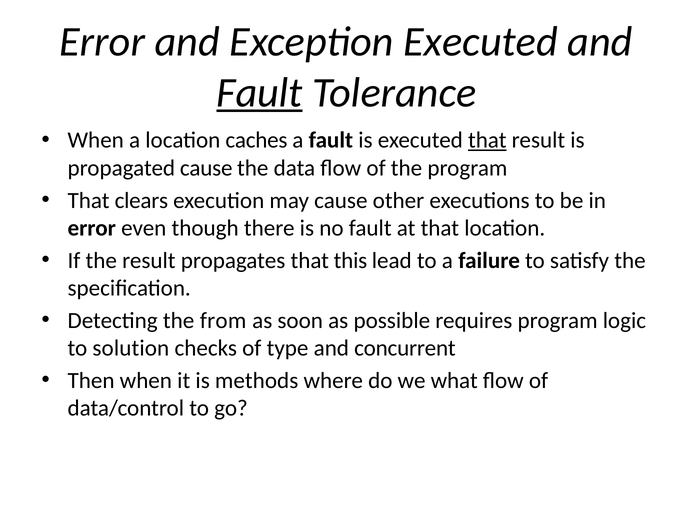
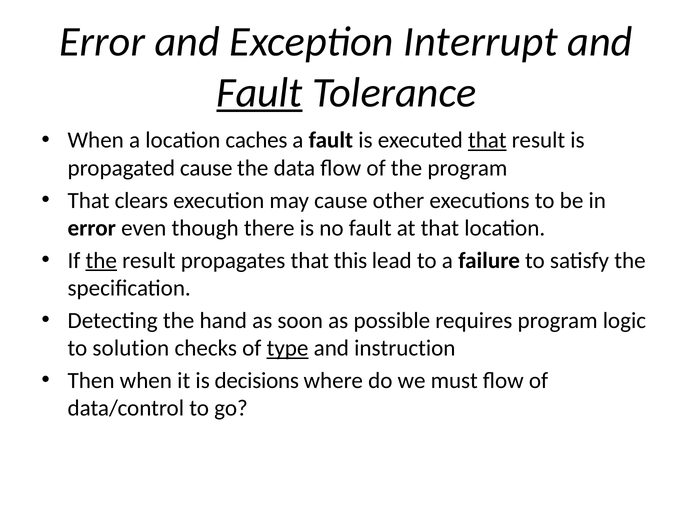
Exception Executed: Executed -> Interrupt (481, 42)
the underline: none -> present (101, 260)
from: from -> hand (223, 320)
type underline: none -> present (288, 348)
concurrent: concurrent -> instruction (405, 348)
methods: methods -> decisions (257, 380)
what: what -> must (454, 380)
